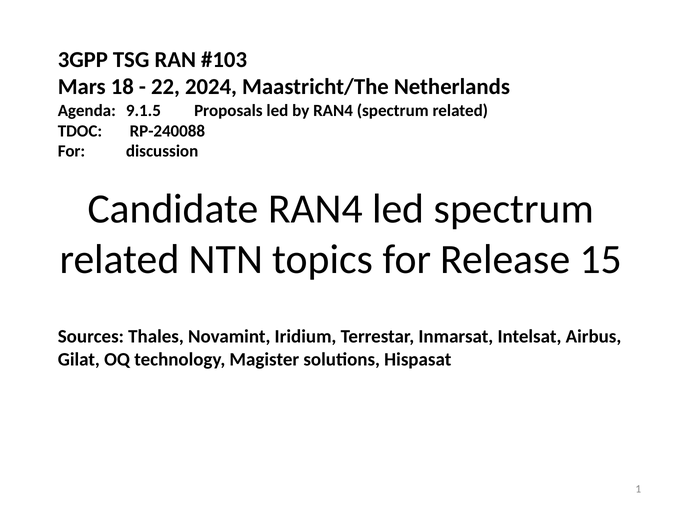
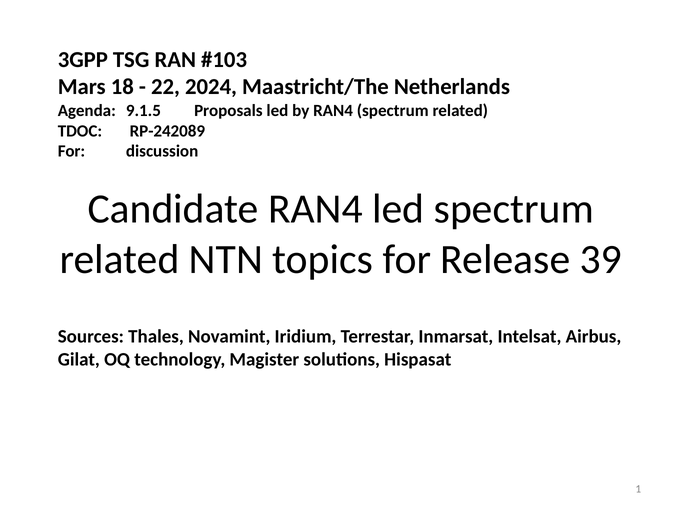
RP-240088: RP-240088 -> RP-242089 (167, 131)
15: 15 -> 39 (601, 259)
